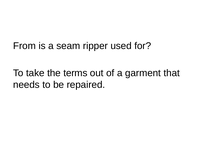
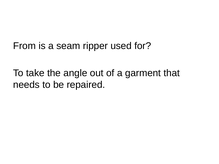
terms: terms -> angle (75, 73)
